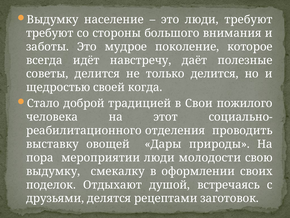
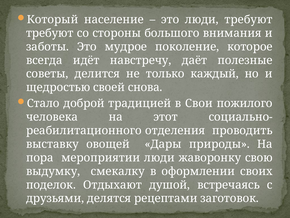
Выдумку: Выдумку -> Который (53, 20)
только делится: делится -> каждый (215, 74)
когда: когда -> снова (145, 87)
молодости: молодости -> жаворонку (210, 157)
